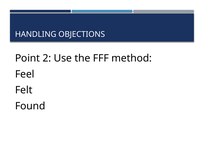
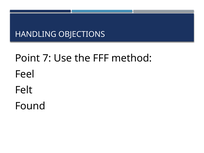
2: 2 -> 7 (47, 58)
